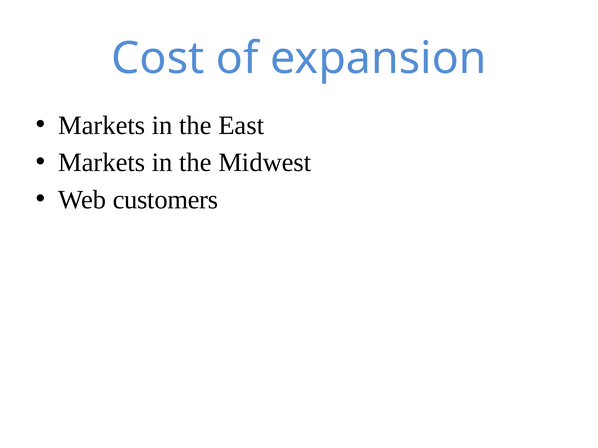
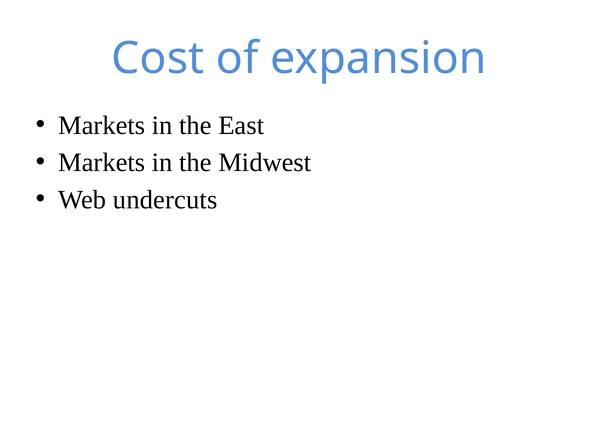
customers: customers -> undercuts (165, 200)
